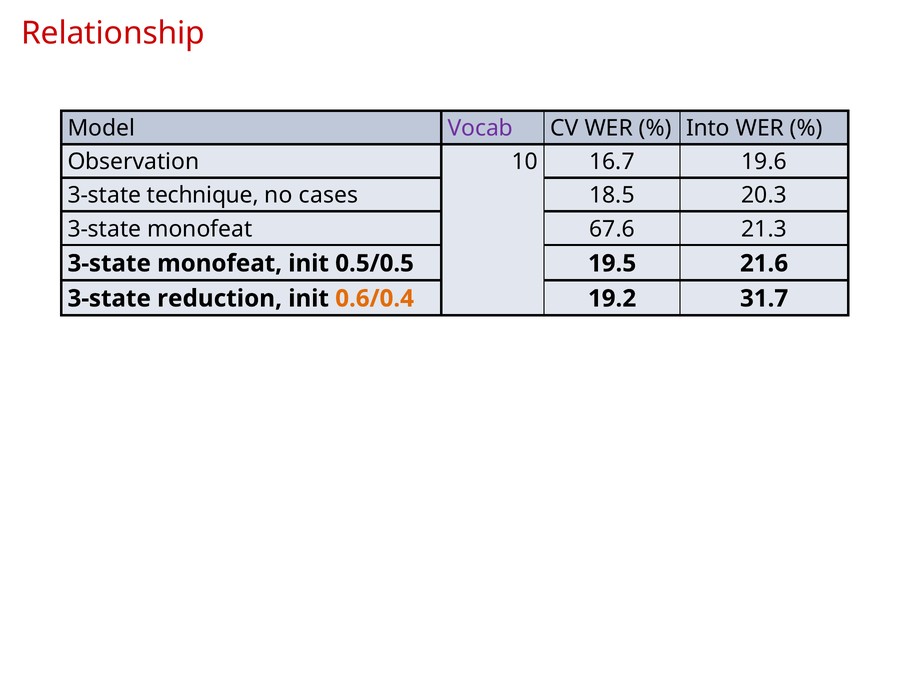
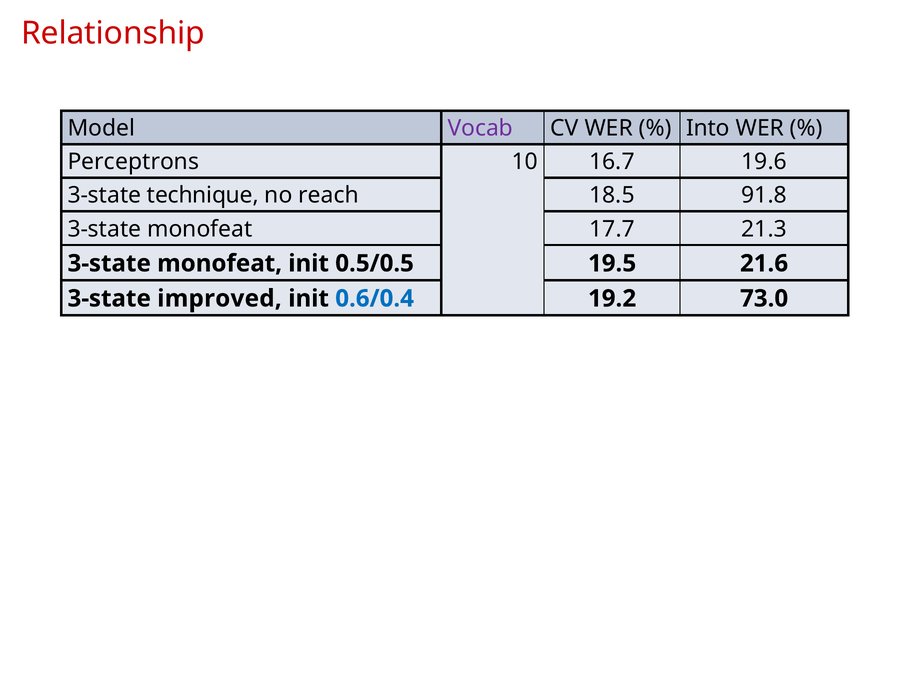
Observation: Observation -> Perceptrons (133, 162)
cases: cases -> reach (329, 195)
20.3: 20.3 -> 91.8 (764, 195)
67.6: 67.6 -> 17.7 (612, 229)
reduction: reduction -> improved (219, 298)
0.6/0.4 colour: orange -> blue (375, 298)
31.7: 31.7 -> 73.0 (764, 298)
